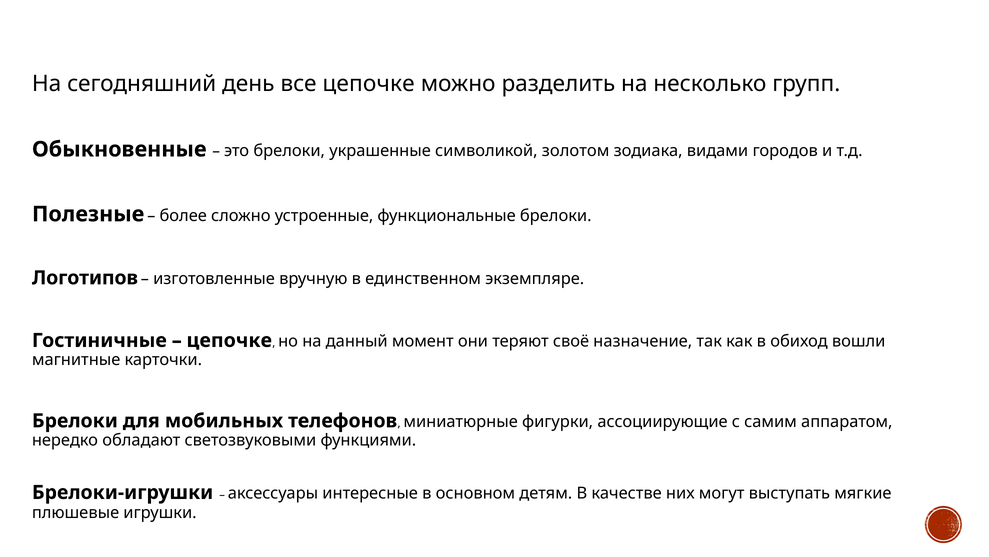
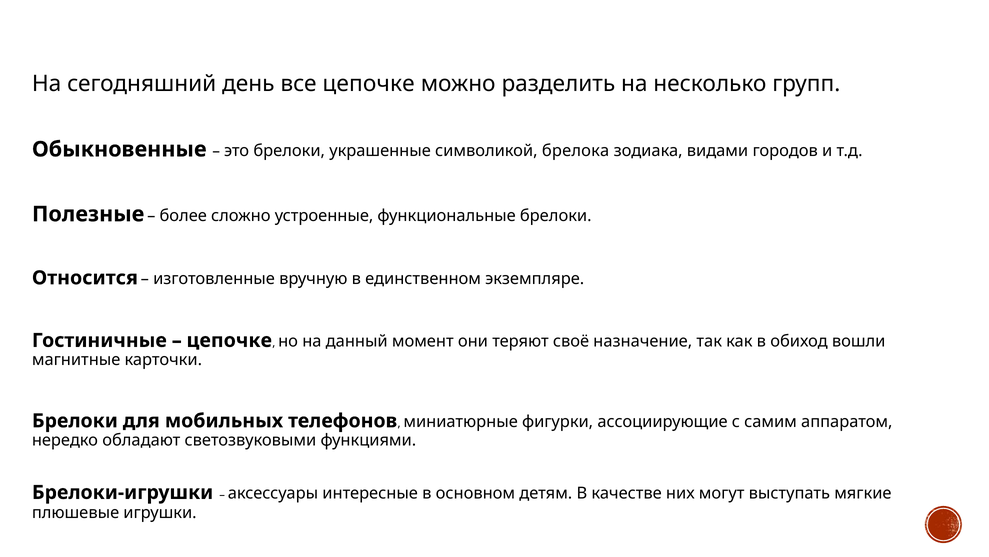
золотом: золотом -> брелока (576, 151)
Логотипов: Логотипов -> Относится (85, 278)
